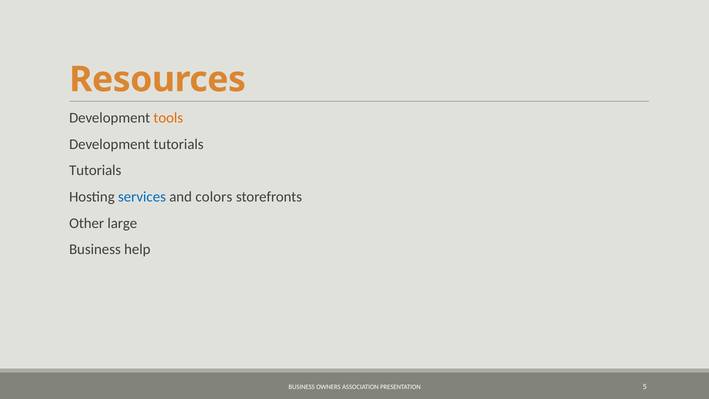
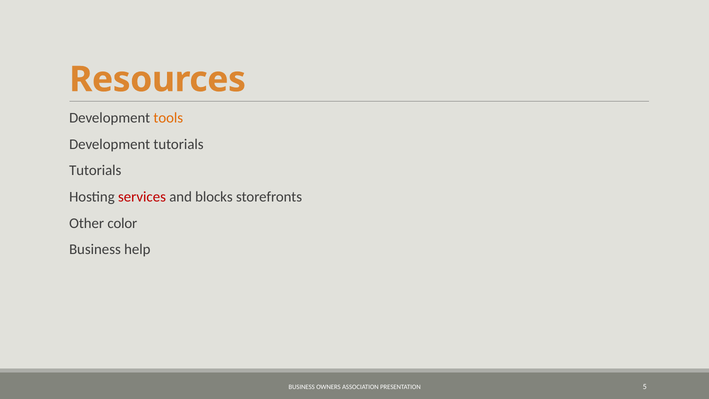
services colour: blue -> red (142, 197)
colors: colors -> blocks (214, 197)
large: large -> color (122, 223)
